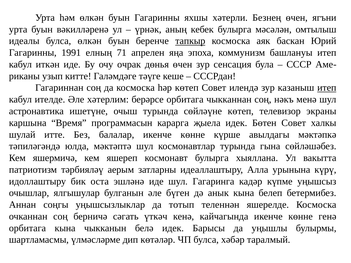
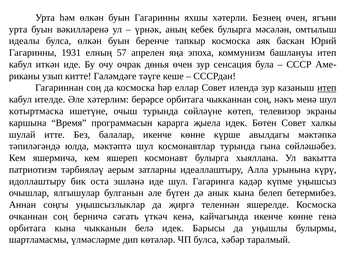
тапкыр underline: present -> none (190, 41)
1991: 1991 -> 1931 (71, 53)
71: 71 -> 57 (122, 53)
һәр көтеп: көтеп -> еллар (187, 88)
астронавтика: астронавтика -> котыртмаска (36, 111)
тотып: тотып -> җиргә (182, 205)
